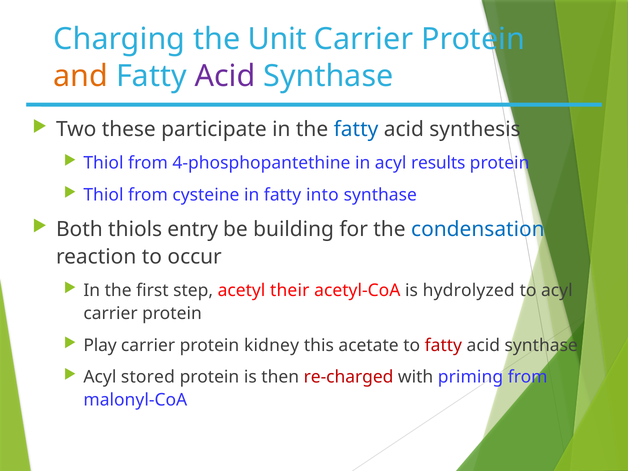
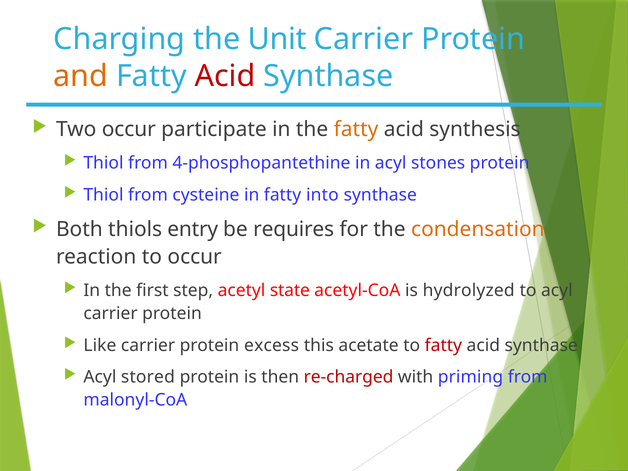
Acid colour: purple -> red (225, 76)
Two these: these -> occur (129, 130)
fatty colour: blue -> orange (356, 130)
results: results -> stones (438, 163)
building: building -> requires (294, 229)
condensation colour: blue -> orange (478, 229)
their: their -> state (290, 291)
Play: Play -> Like (100, 345)
kidney: kidney -> excess (272, 345)
